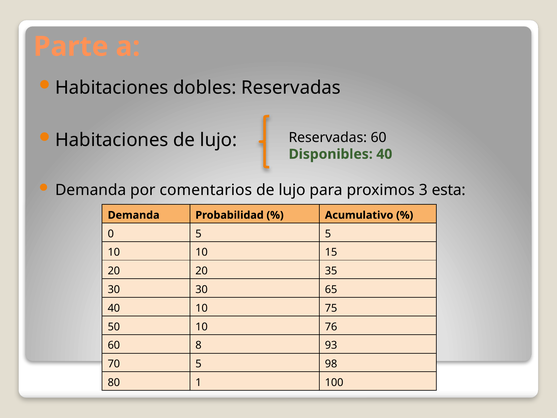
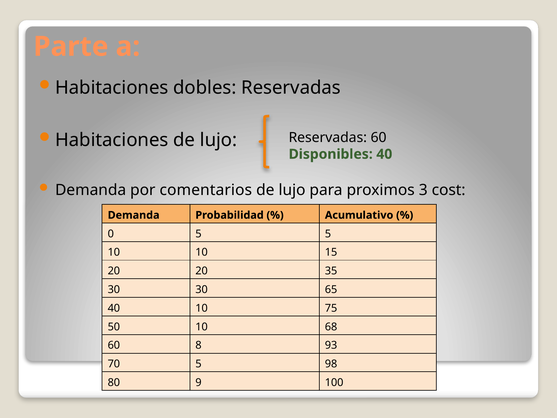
esta: esta -> cost (449, 190)
76: 76 -> 68 (331, 327)
1: 1 -> 9 (199, 382)
